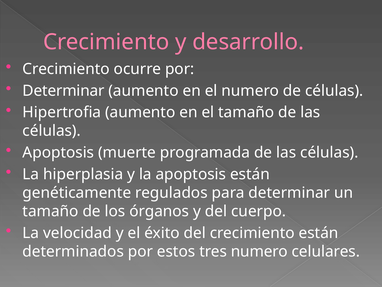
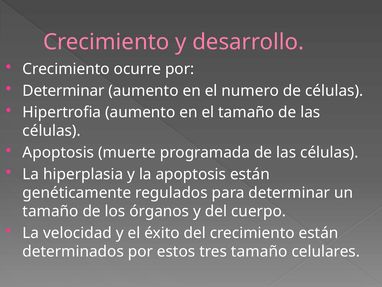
tres numero: numero -> tamaño (259, 251)
